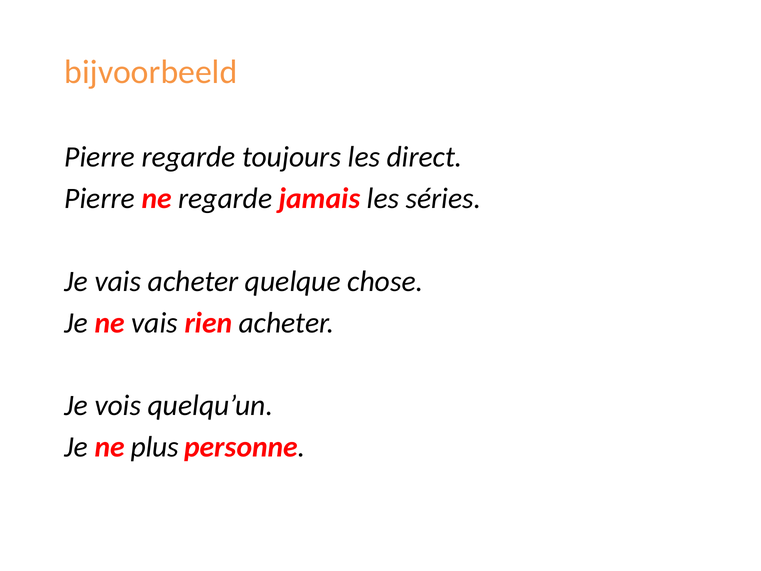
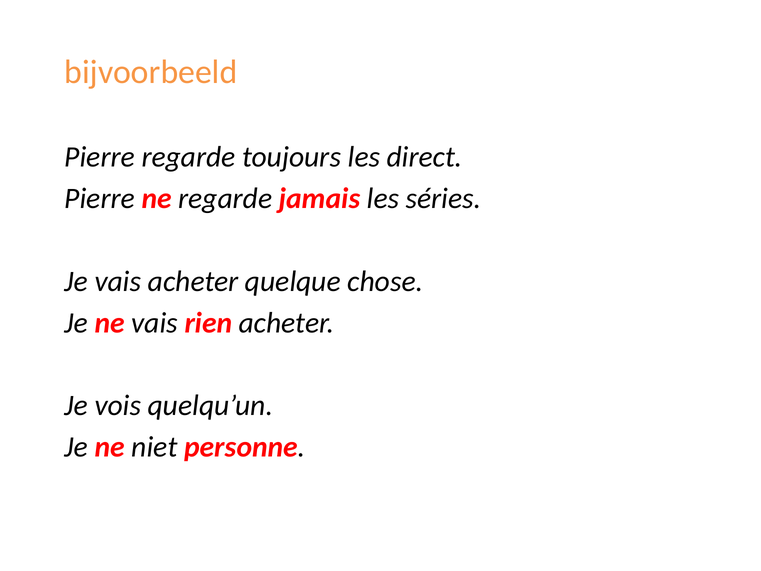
plus: plus -> niet (154, 447)
